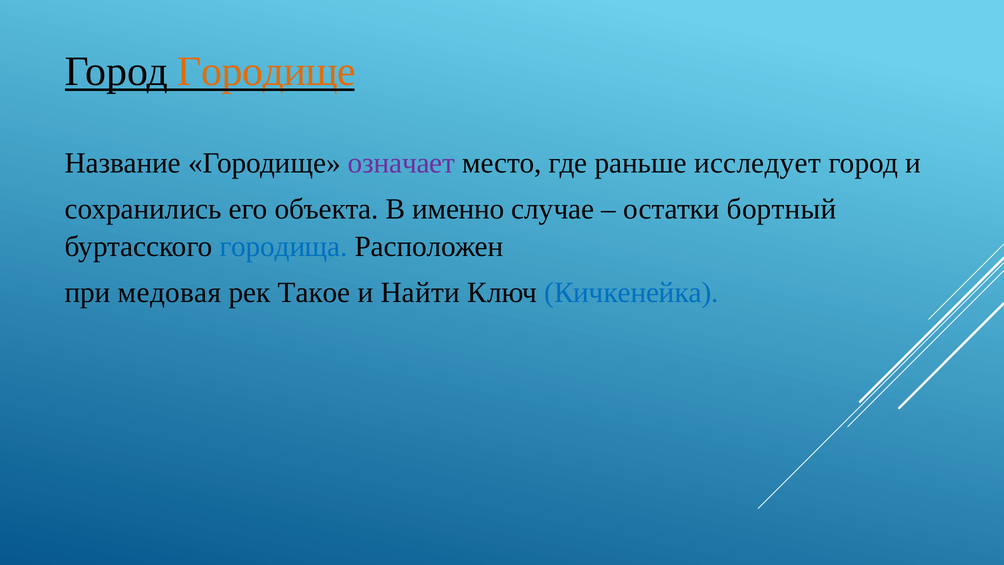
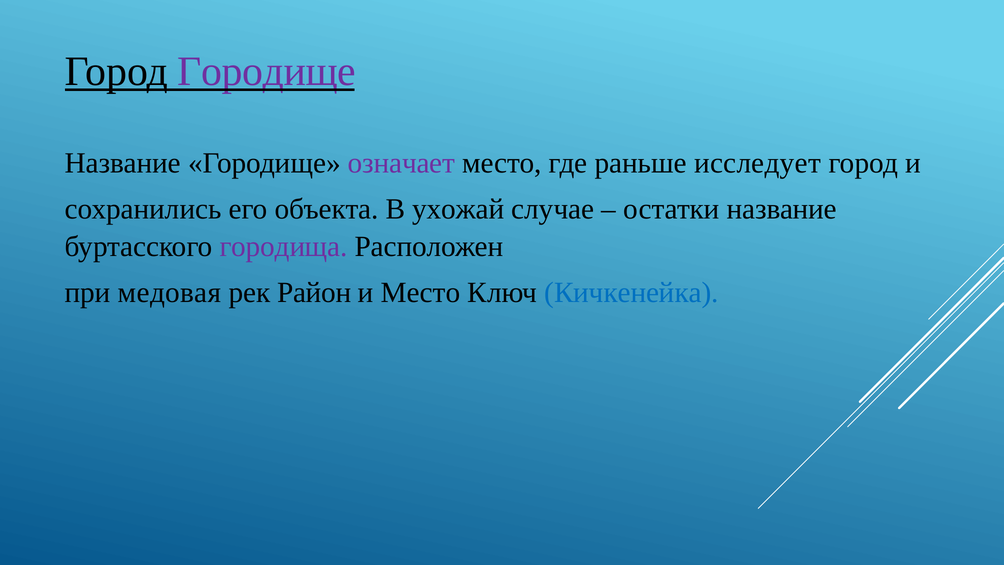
Городище colour: orange -> purple (267, 71)
именно: именно -> ухожай (458, 209)
остатки бортный: бортный -> название (782, 209)
городища colour: blue -> purple (284, 246)
Такое: Такое -> Район (314, 292)
и Найти: Найти -> Место (420, 292)
